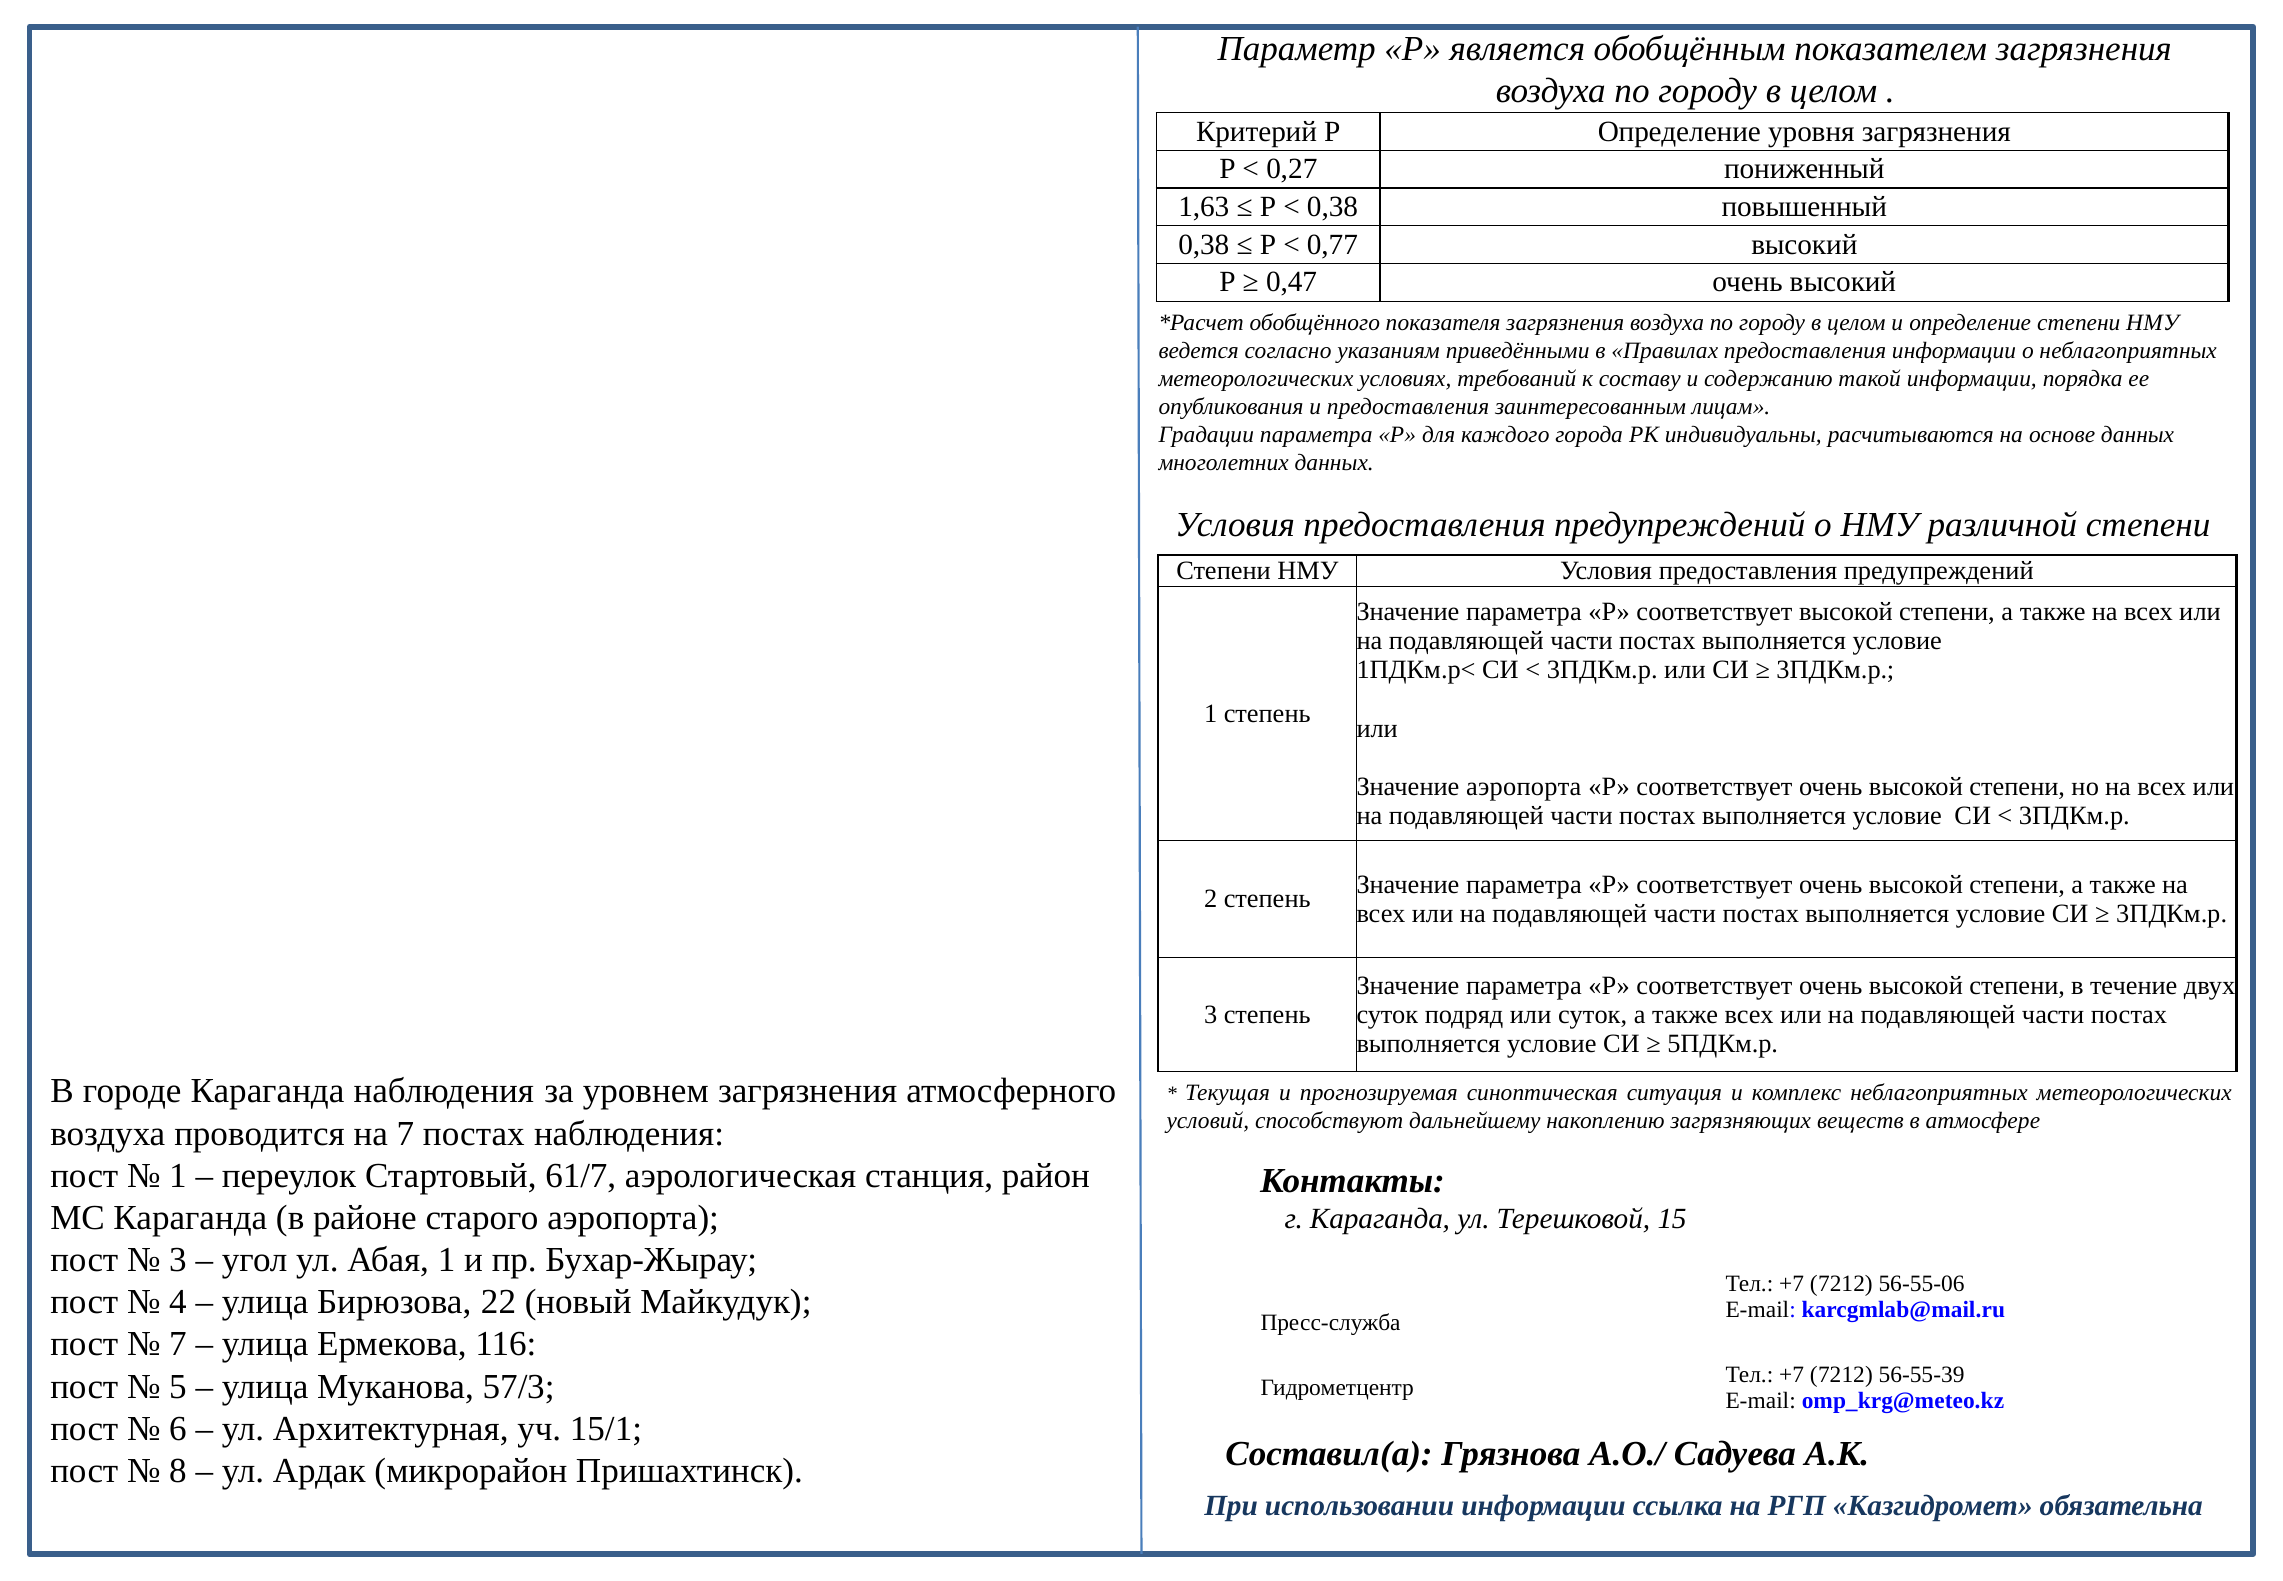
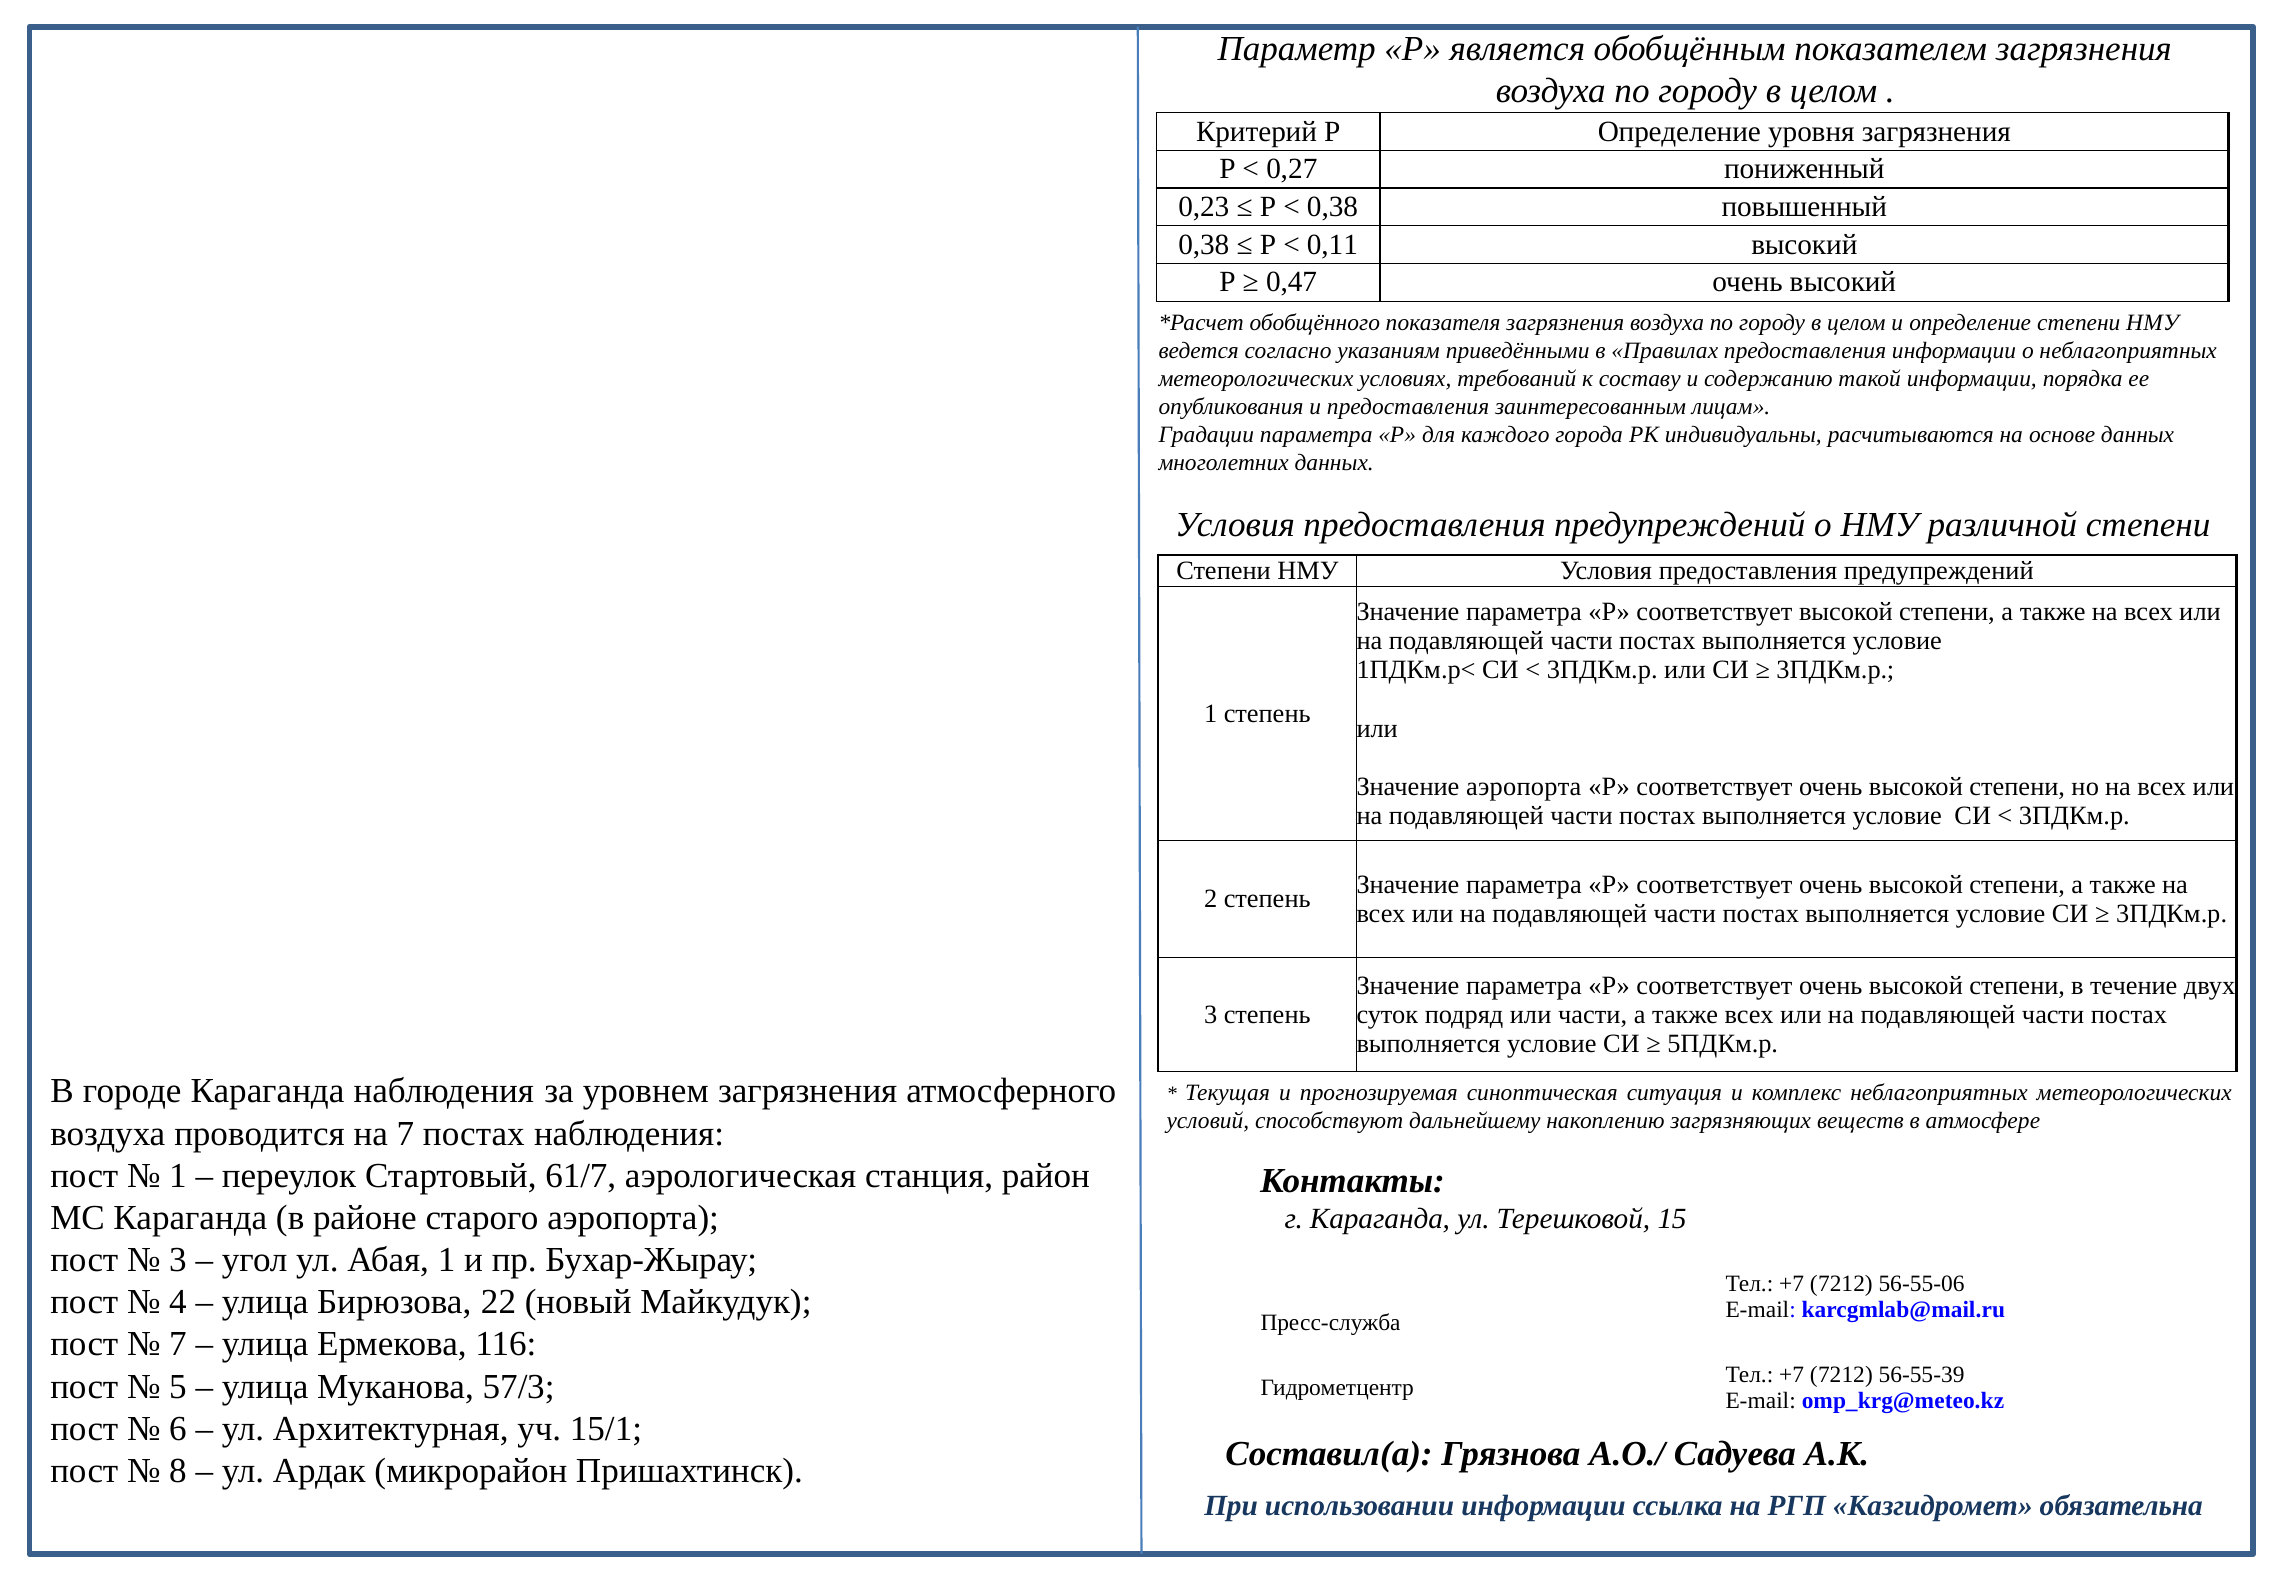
1,63: 1,63 -> 0,23 (1204, 207)
0,77: 0,77 -> 0,11 (1332, 244)
или суток: суток -> части (1593, 1014)
